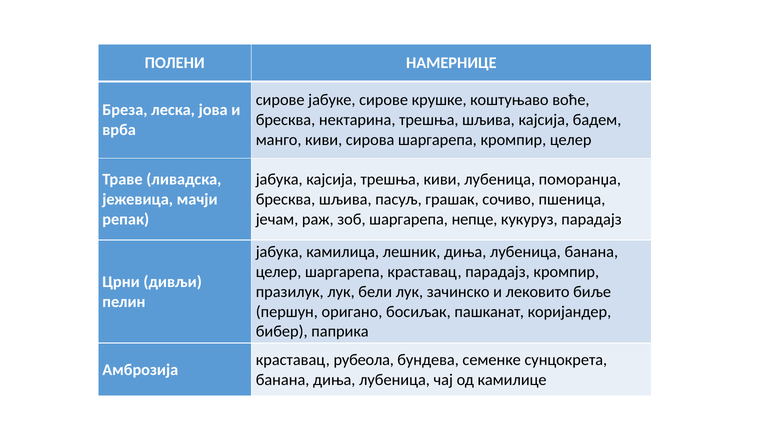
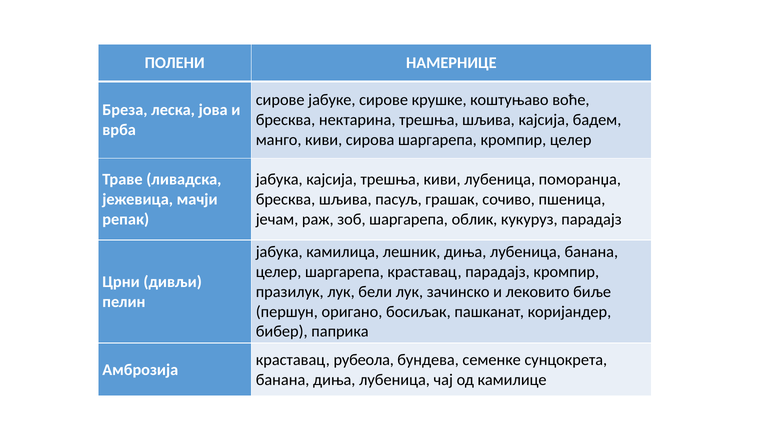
непце: непце -> облик (474, 219)
